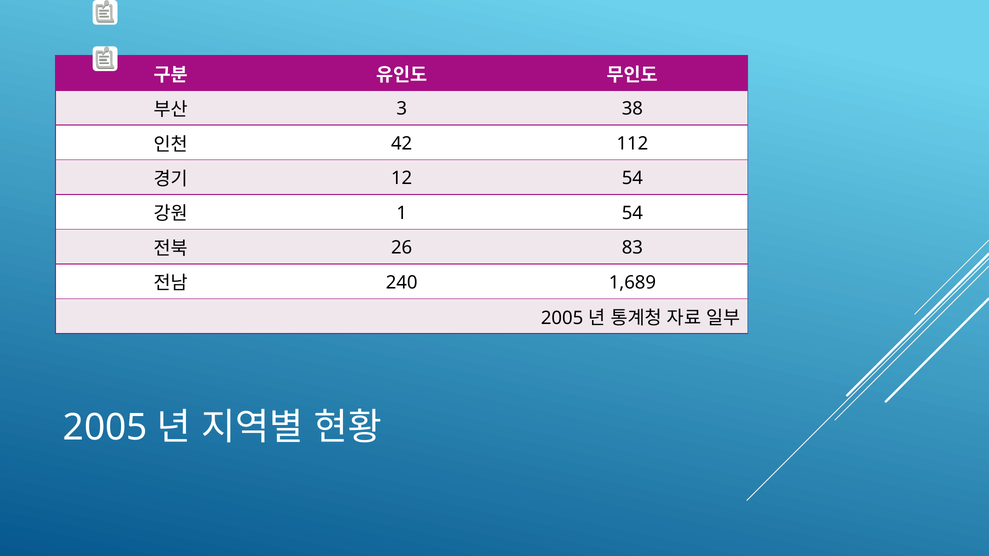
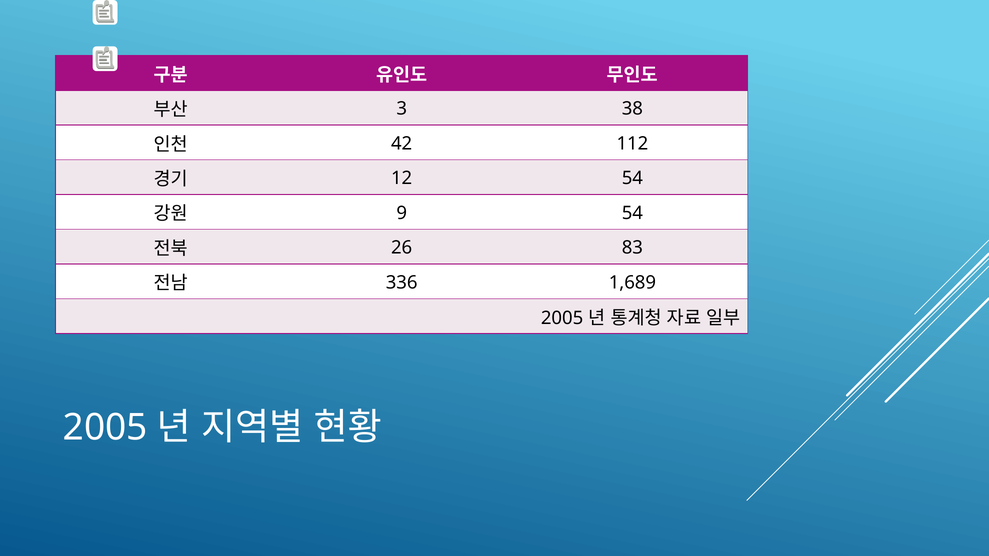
1: 1 -> 9 (402, 213)
240: 240 -> 336 (402, 283)
